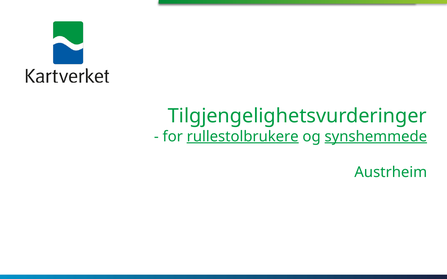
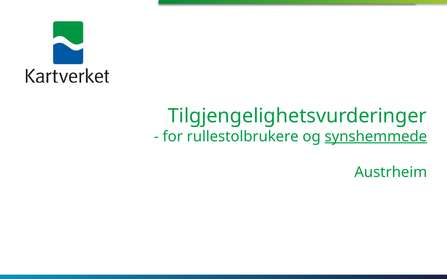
rullestolbrukere underline: present -> none (243, 137)
